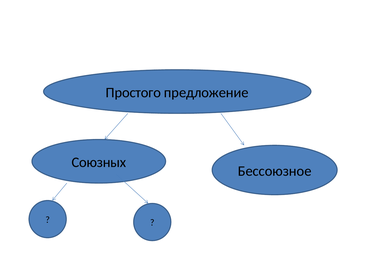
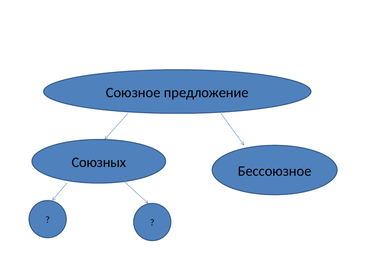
Простого: Простого -> Союзное (133, 93)
